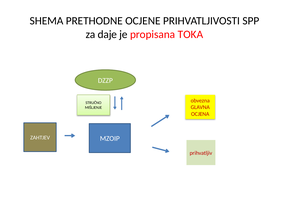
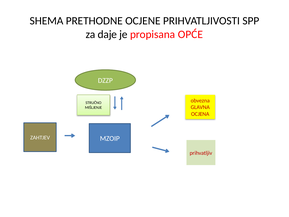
TOKA: TOKA -> OPĆE (190, 34)
